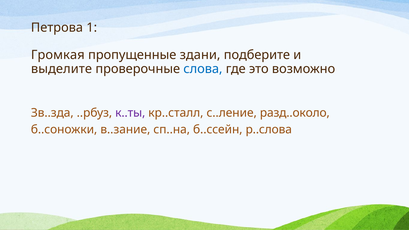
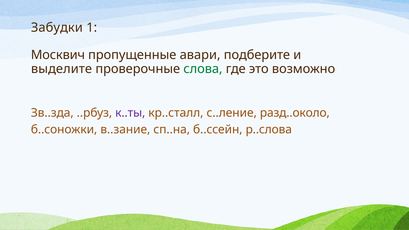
Петрова: Петрова -> Забудки (57, 28)
Громкая: Громкая -> Москвич (58, 55)
здани: здани -> авари (200, 55)
слова colour: blue -> green (203, 69)
